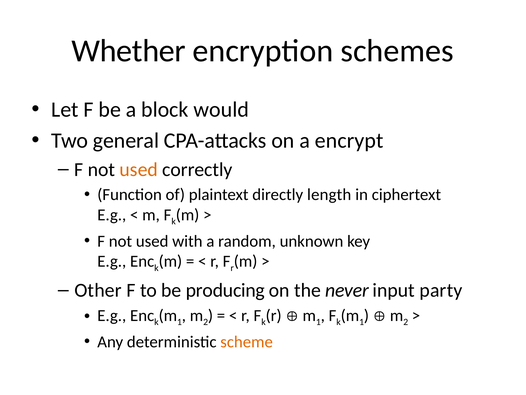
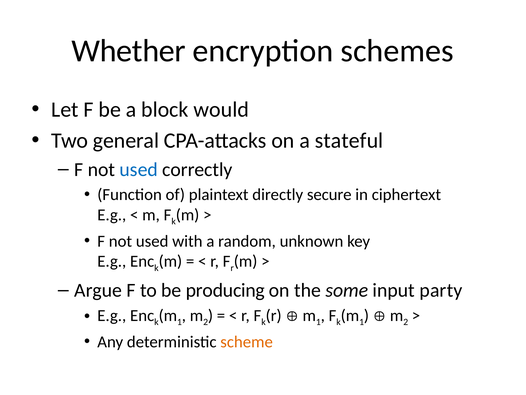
encrypt: encrypt -> stateful (349, 140)
used colour: orange -> blue (139, 169)
length: length -> secure (329, 195)
Other: Other -> Argue (98, 290)
never: never -> some (347, 290)
